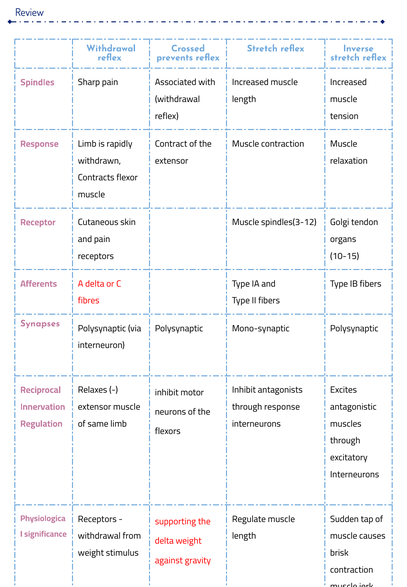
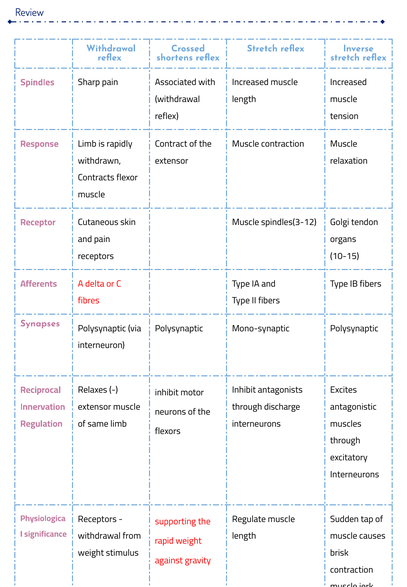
prevents: prevents -> shortens (175, 58)
through response: response -> discharge (282, 407)
delta: delta -> rapid (164, 542)
